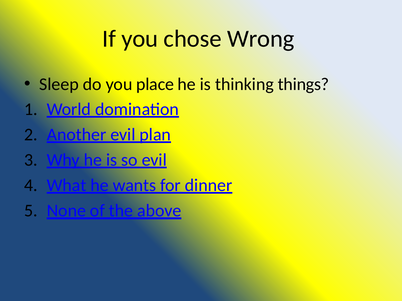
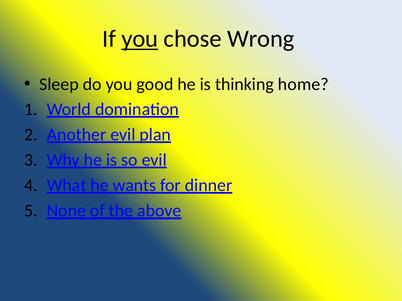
you underline: none -> present (140, 39)
place: place -> good (155, 84)
things: things -> home (303, 84)
